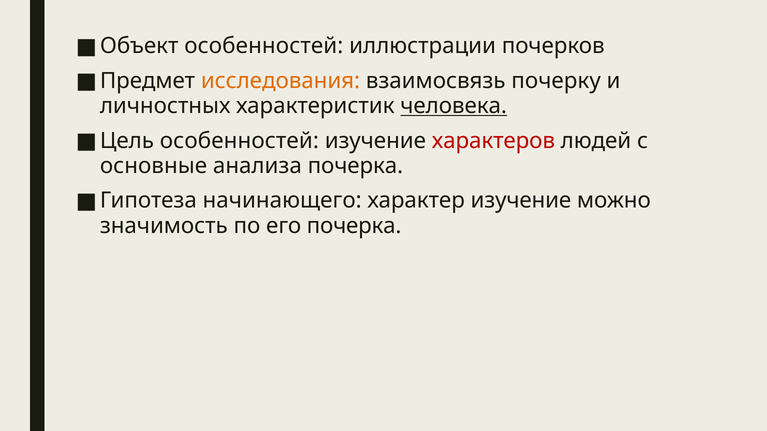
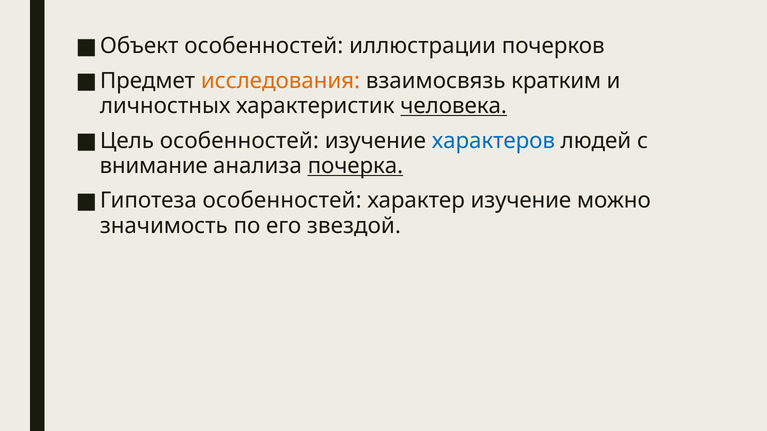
почерку: почерку -> кратким (556, 81)
характеров colour: red -> blue (493, 141)
основные: основные -> внимание (154, 166)
почерка underline: none -> present (355, 166)
Гипотеза начинающего: начинающего -> особенностей (282, 201)
его почерка: почерка -> звездой (354, 226)
